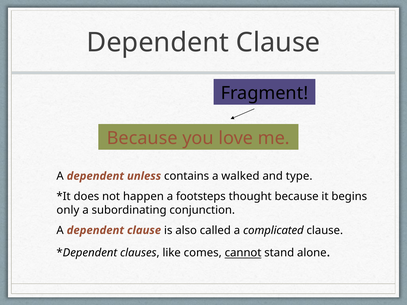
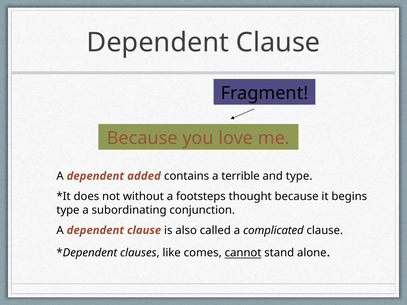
unless: unless -> added (144, 176)
walked: walked -> terrible (241, 176)
happen: happen -> without (143, 197)
only: only -> type (68, 210)
